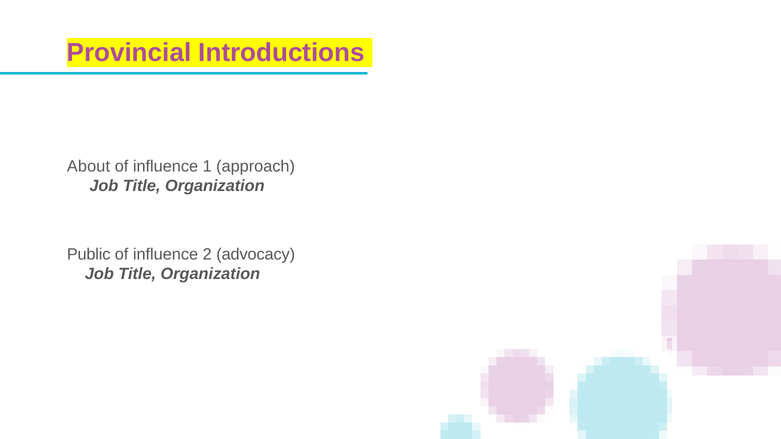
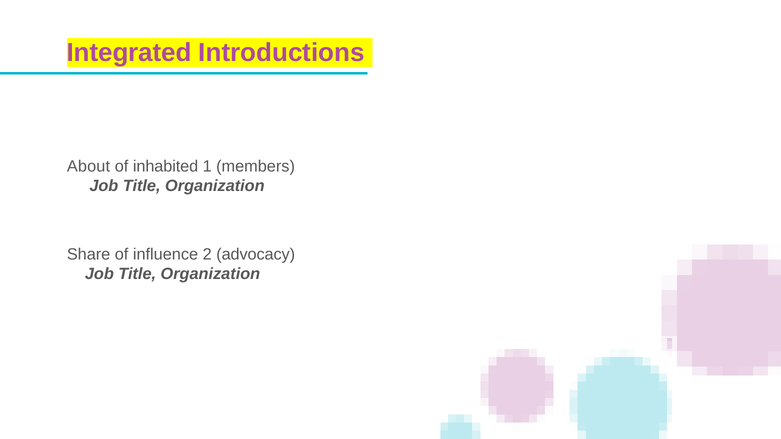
Provincial: Provincial -> Integrated (129, 53)
influence: influence -> inhabited (166, 167)
approach: approach -> members (256, 167)
Public: Public -> Share (89, 254)
